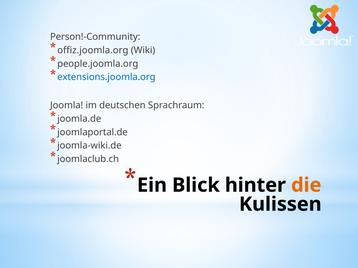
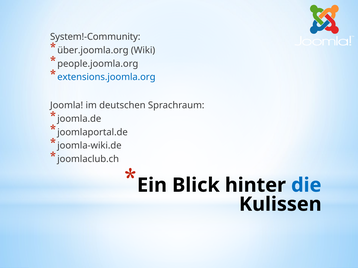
Person!-Community: Person!-Community -> System!-Community (95, 37)
offiz.joomla.org: offiz.joomla.org -> über.joomla.org (93, 50)
die colour: orange -> blue (306, 185)
